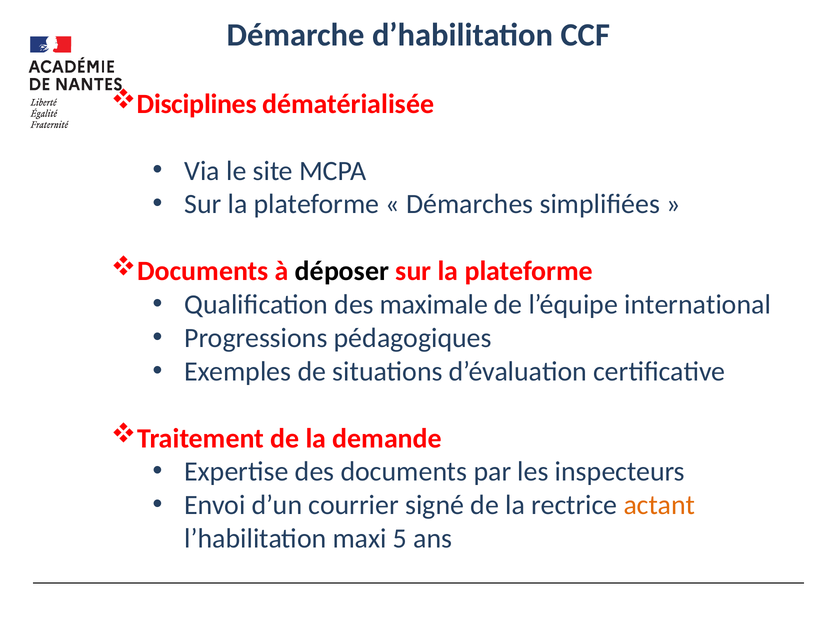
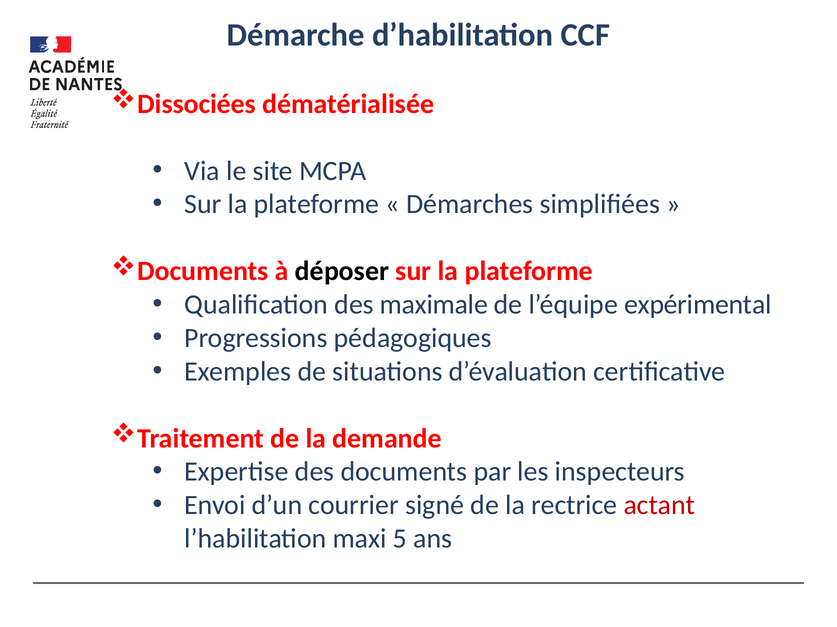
Disciplines: Disciplines -> Dissociées (197, 104)
international: international -> expérimental (698, 305)
actant colour: orange -> red (659, 506)
